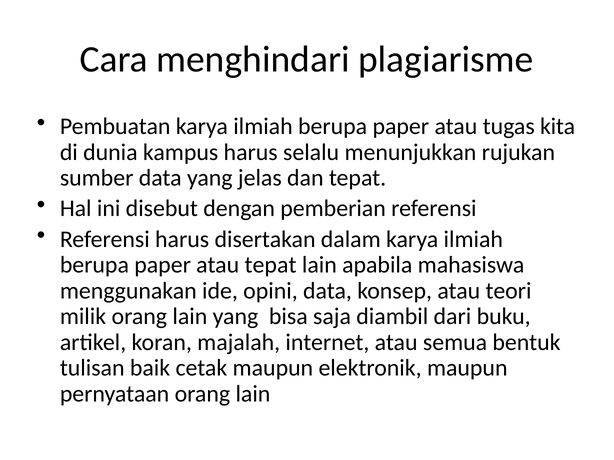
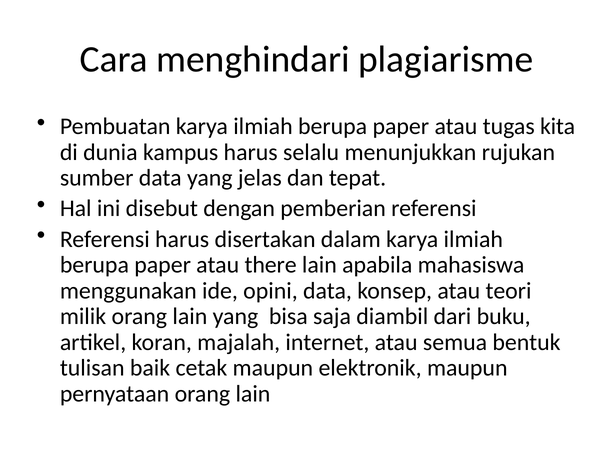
atau tepat: tepat -> there (271, 265)
